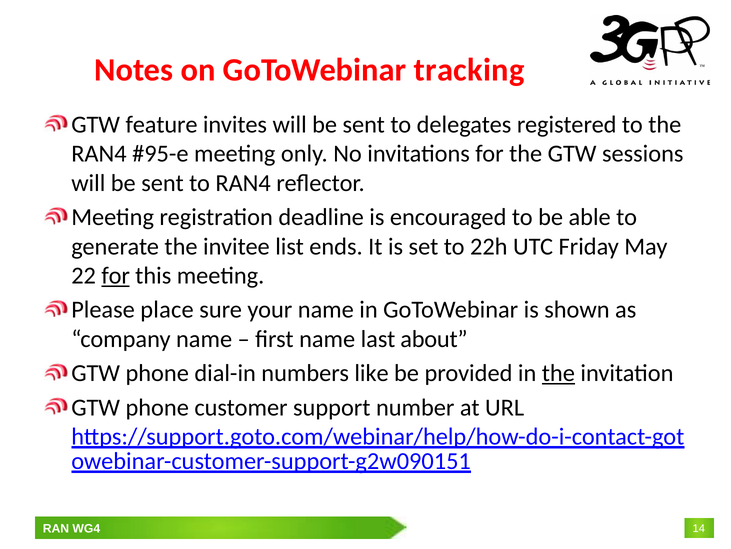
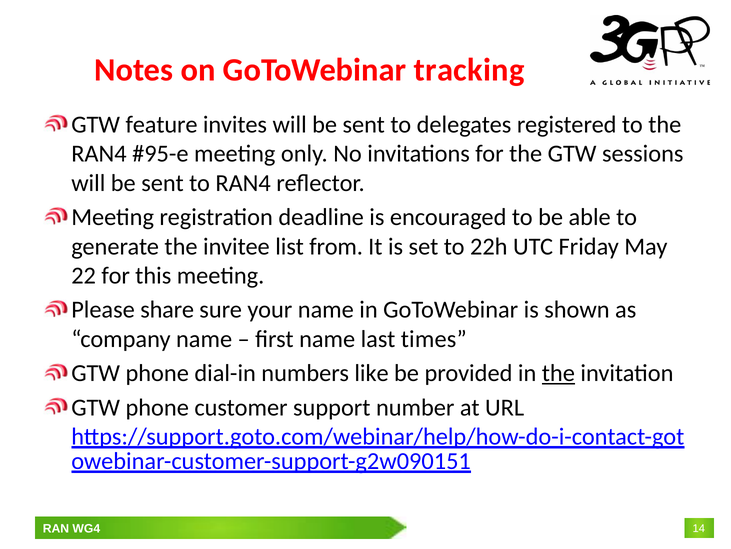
ends: ends -> from (336, 246)
for underline: present -> none (116, 275)
place: place -> share (167, 309)
about: about -> times (434, 339)
